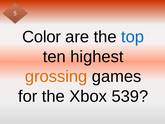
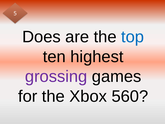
Color: Color -> Does (41, 37)
grossing colour: orange -> purple (56, 76)
539: 539 -> 560 (130, 96)
